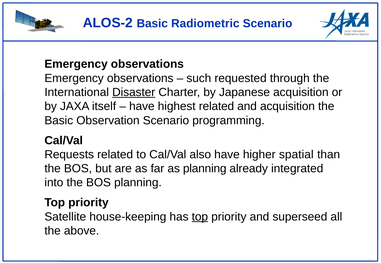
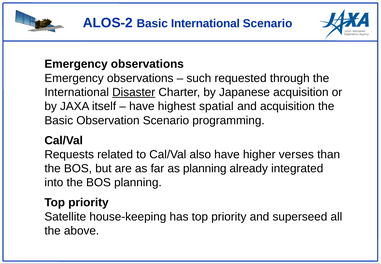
Basic Radiometric: Radiometric -> International (205, 24)
highest related: related -> spatial (216, 106)
spatial: spatial -> verses (296, 154)
top underline: present -> none (200, 217)
